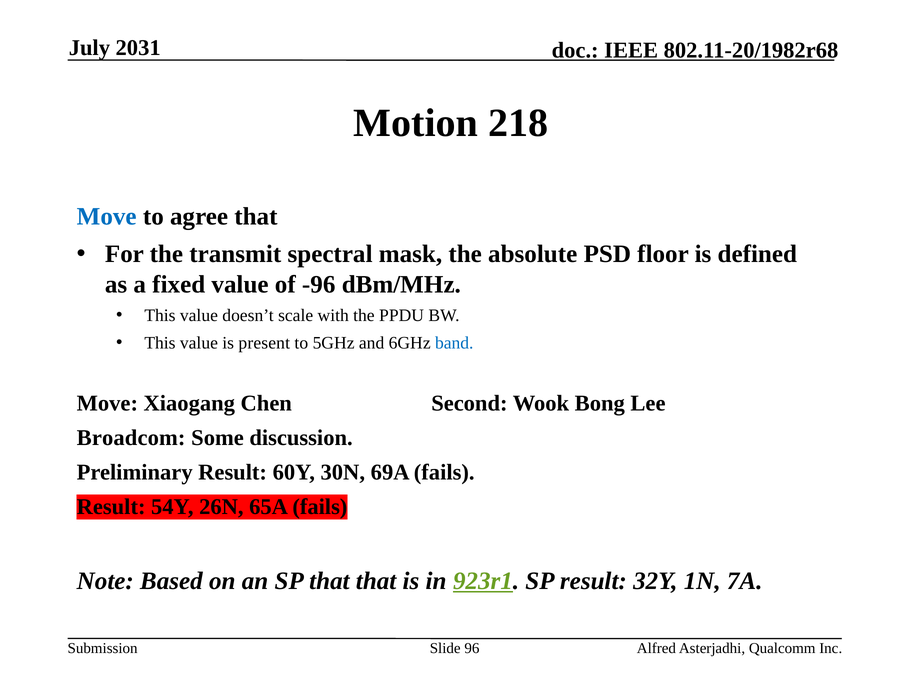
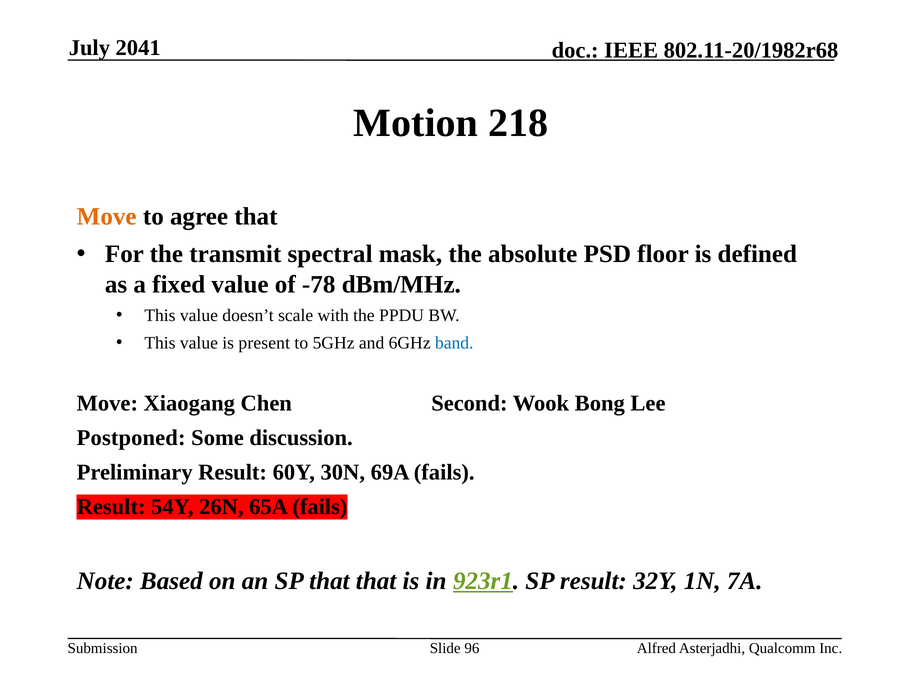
2031: 2031 -> 2041 (138, 48)
Move colour: blue -> orange (107, 217)
-96: -96 -> -78 (319, 284)
Broadcom: Broadcom -> Postponed (131, 438)
